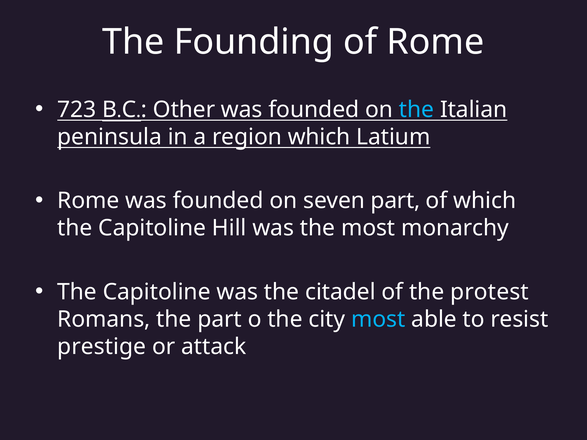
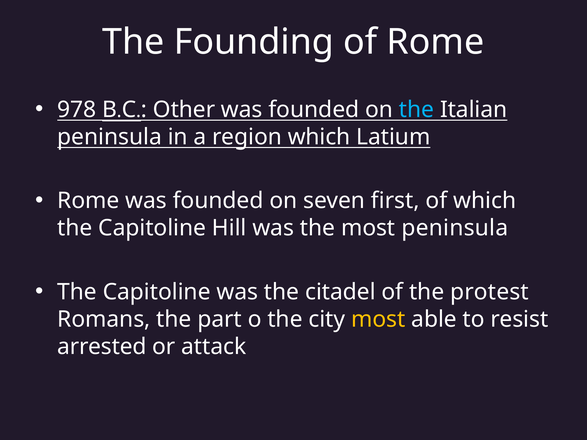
723: 723 -> 978 (77, 110)
seven part: part -> first (395, 201)
most monarchy: monarchy -> peninsula (455, 228)
most colour: light blue -> yellow (378, 319)
prestige: prestige -> arrested (102, 347)
